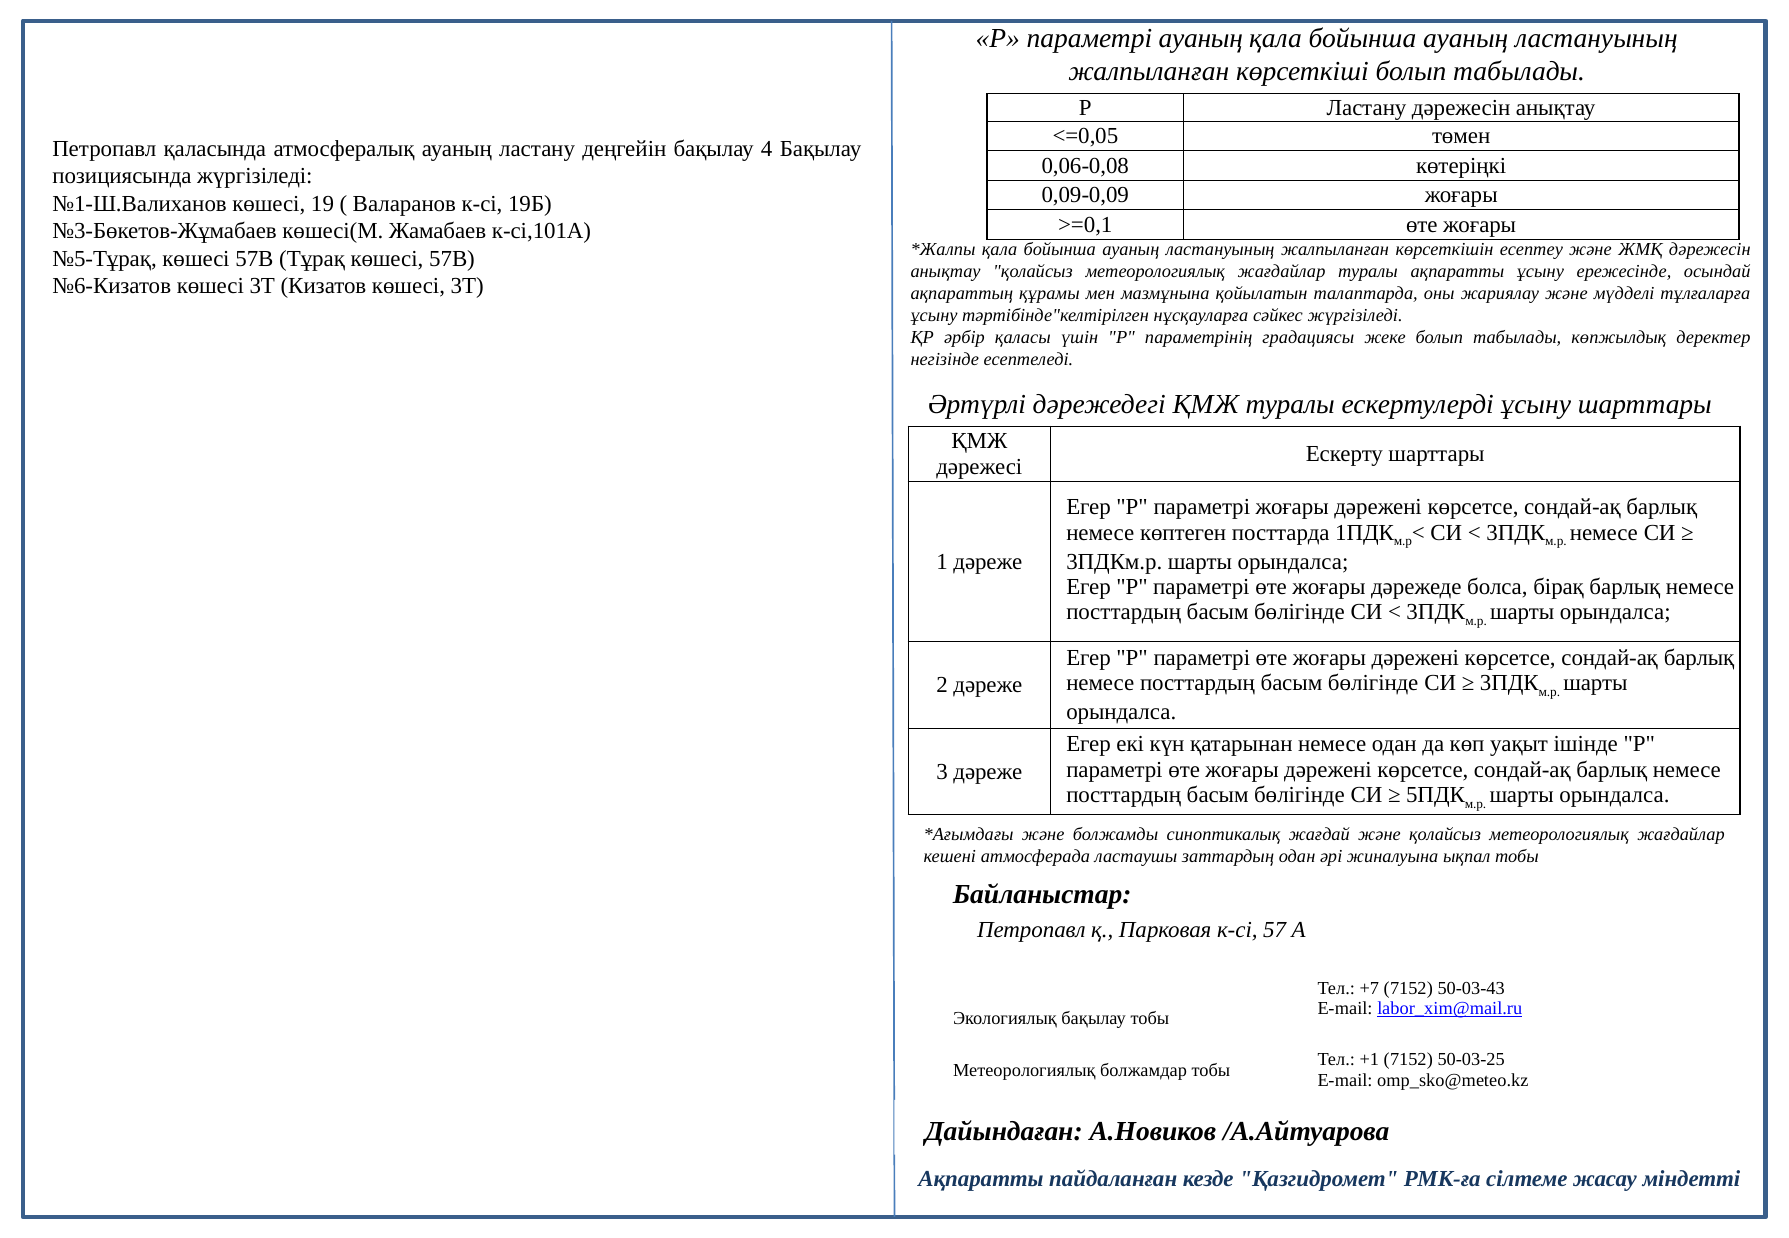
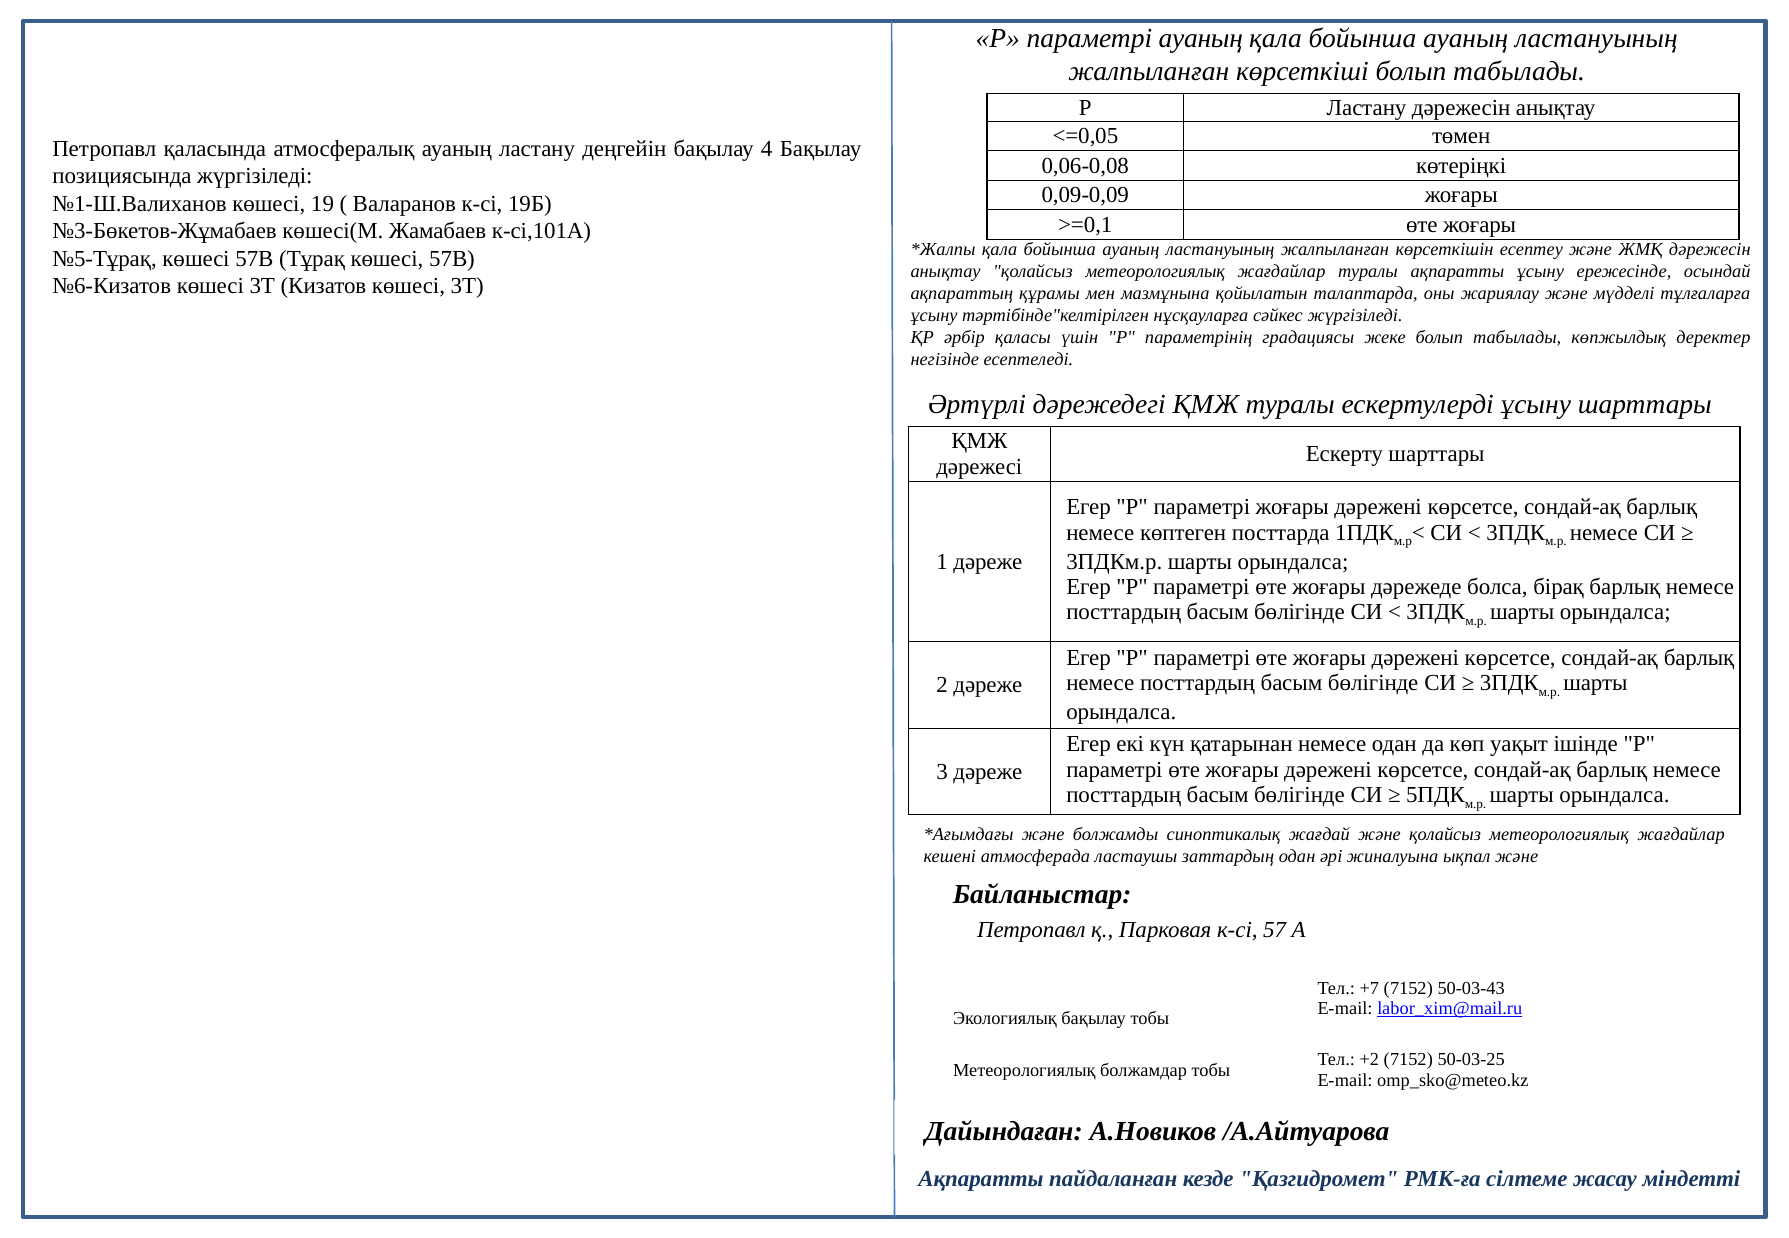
ықпал тобы: тобы -> және (1517, 857)
+1: +1 -> +2 (1369, 1060)
